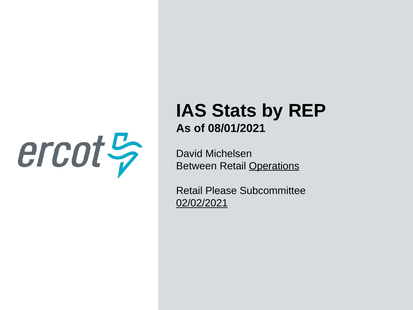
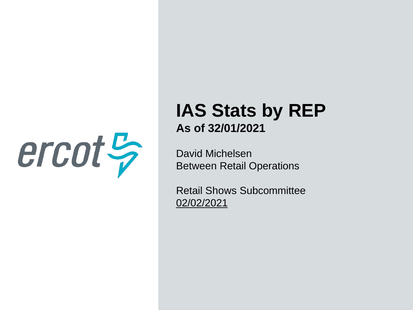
08/01/2021: 08/01/2021 -> 32/01/2021 (237, 128)
Operations underline: present -> none (274, 166)
Please: Please -> Shows (221, 191)
